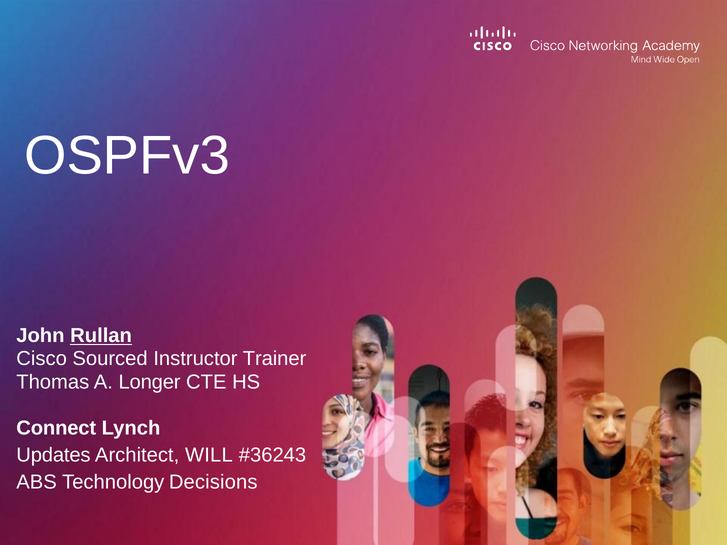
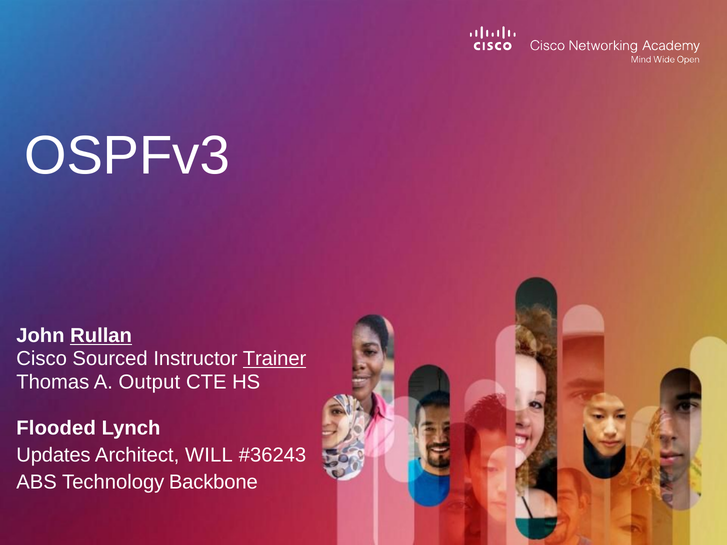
Trainer underline: none -> present (275, 359)
Longer: Longer -> Output (149, 382)
Connect: Connect -> Flooded (56, 428)
Decisions: Decisions -> Backbone (213, 482)
